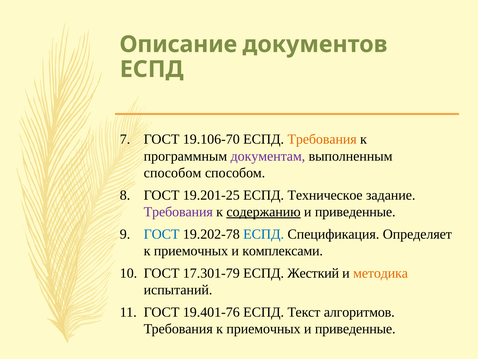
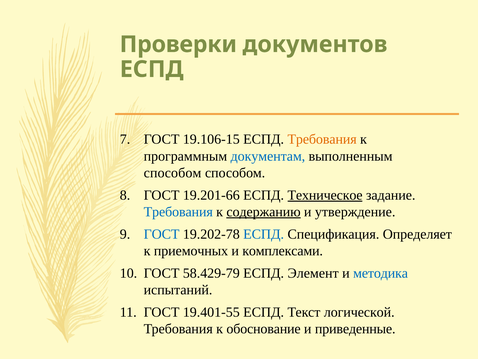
Описание: Описание -> Проверки (178, 44)
19.106-70: 19.106-70 -> 19.106-15 (211, 139)
документам colour: purple -> blue (268, 156)
19.201-25: 19.201-25 -> 19.201-66 (211, 195)
Техническое underline: none -> present (325, 195)
Требования colour: purple -> blue (178, 212)
приведенные: приведенные -> утверждение (355, 212)
17.301-79: 17.301-79 -> 58.429-79 (211, 273)
Жесткий: Жесткий -> Элемент (313, 273)
методика colour: orange -> blue (381, 273)
19.401-76: 19.401-76 -> 19.401-55 (211, 312)
алгоритмов: алгоритмов -> логической (359, 312)
Требования к приемочных: приемочных -> обоснование (264, 328)
